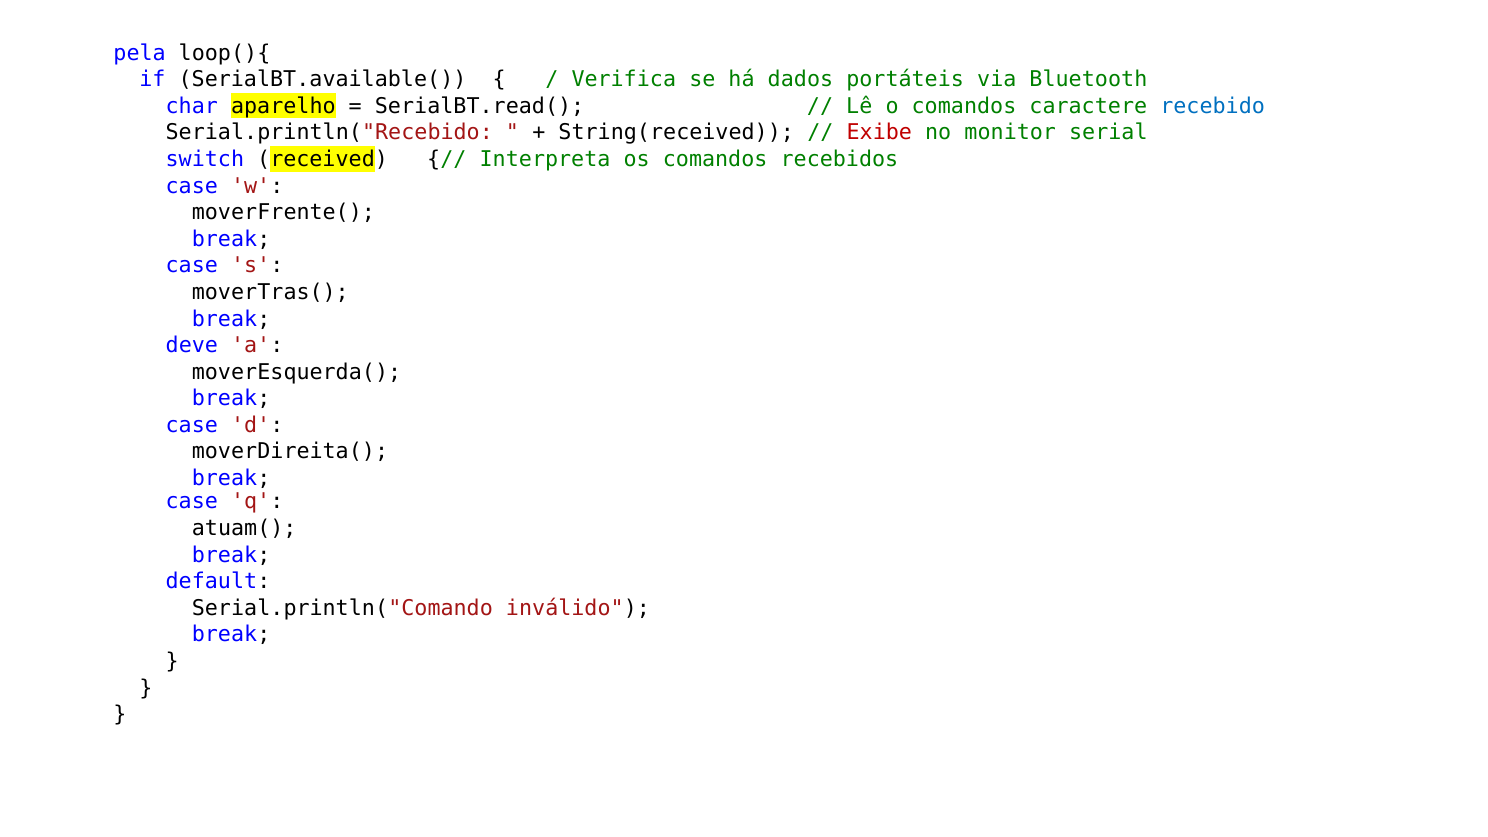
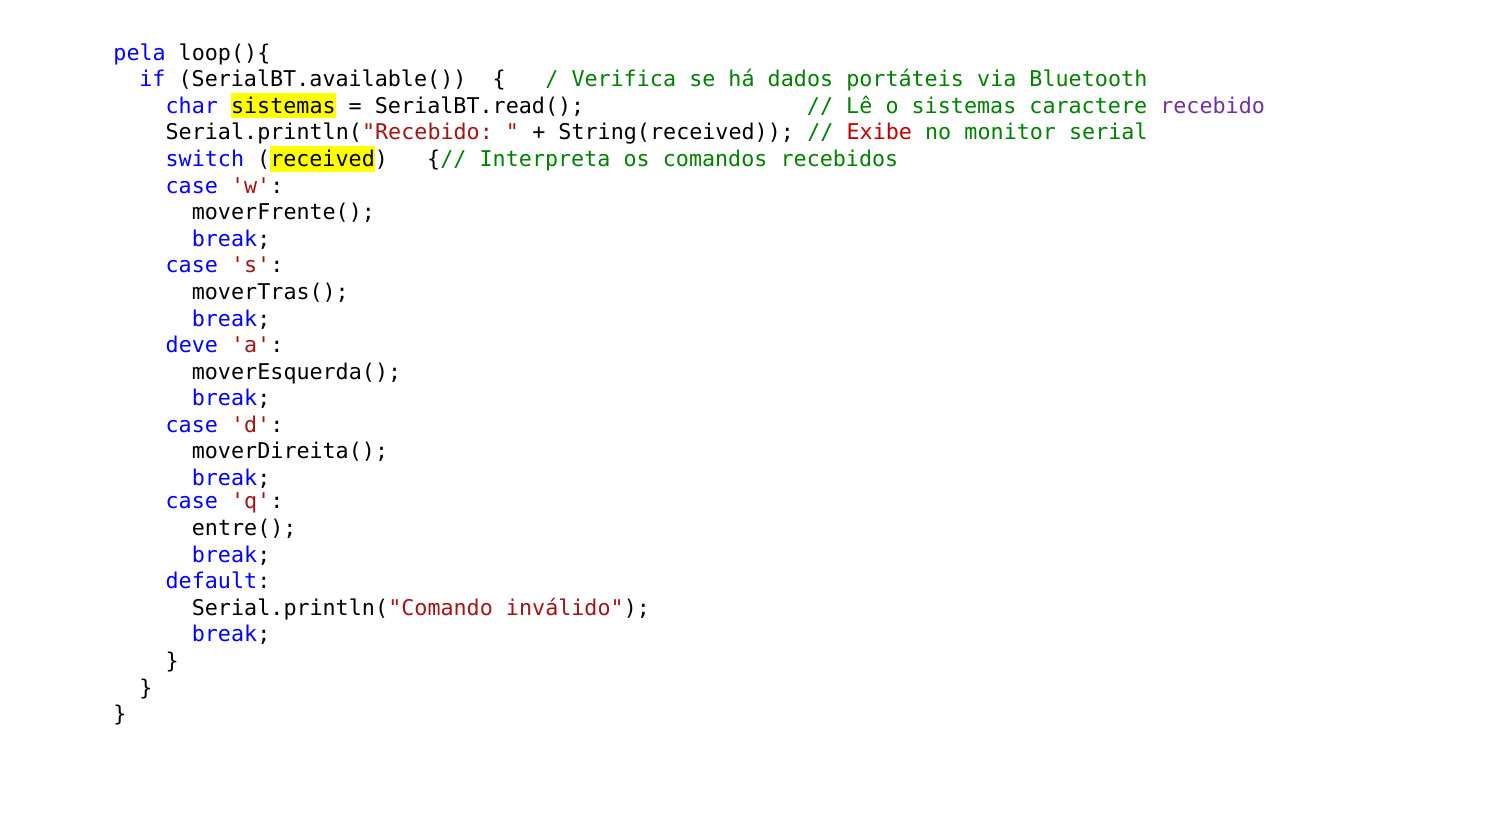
char aparelho: aparelho -> sistemas (283, 106)
o comandos: comandos -> sistemas (964, 106)
recebido colour: blue -> purple (1213, 106)
atuam(: atuam( -> entre( (244, 528)
